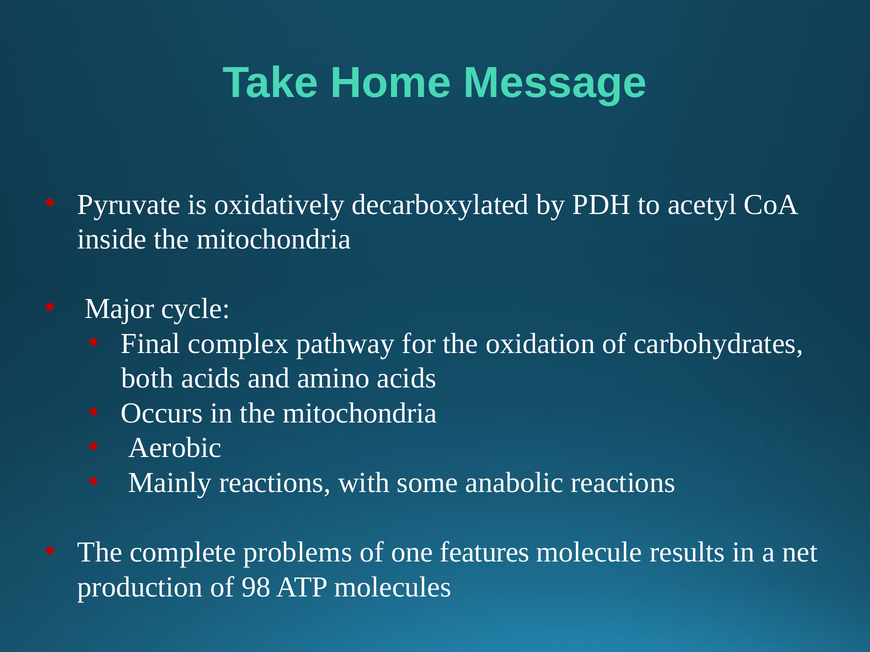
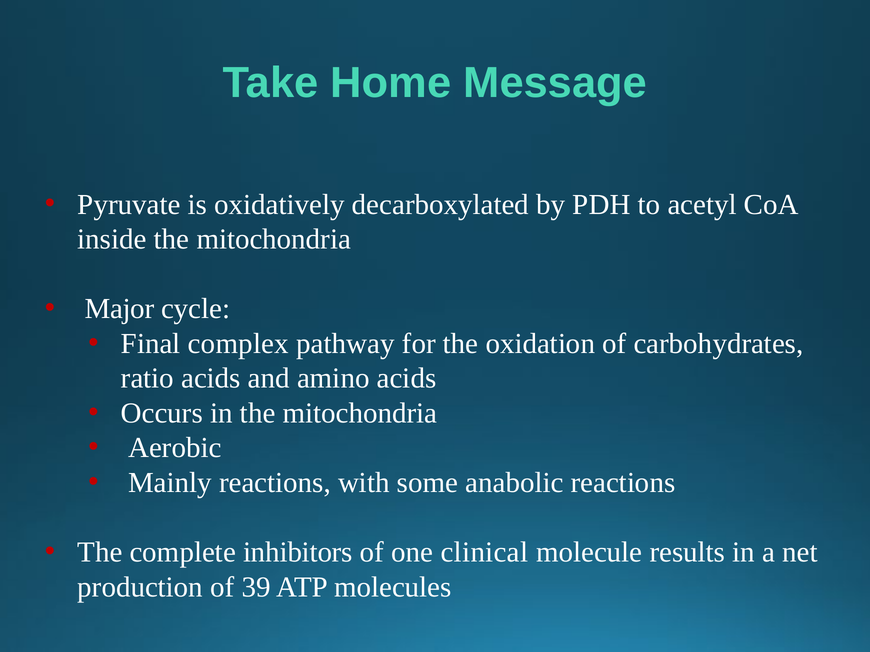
both: both -> ratio (147, 379)
problems: problems -> inhibitors (298, 553)
features: features -> clinical (484, 553)
98: 98 -> 39 (256, 587)
